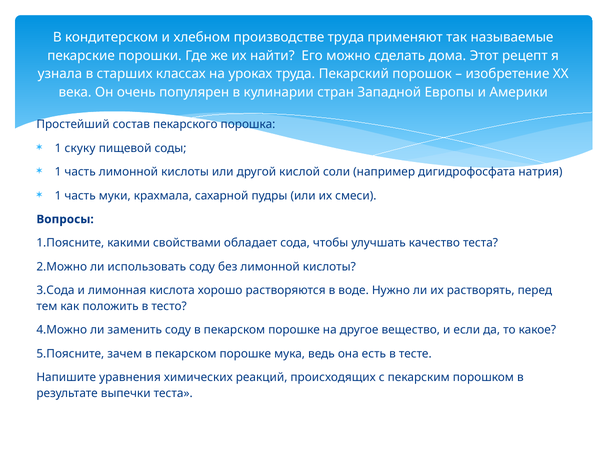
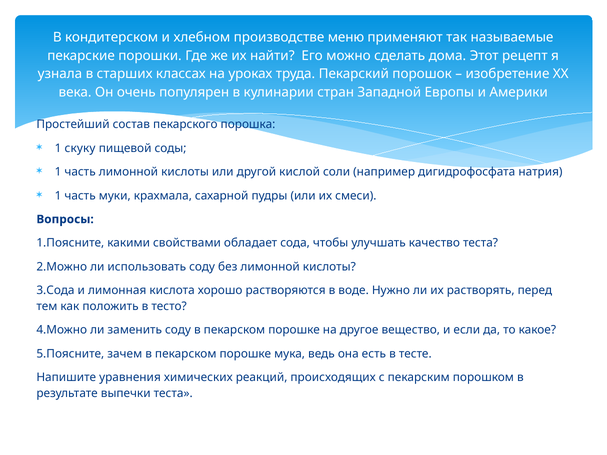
производстве труда: труда -> меню (346, 37)
